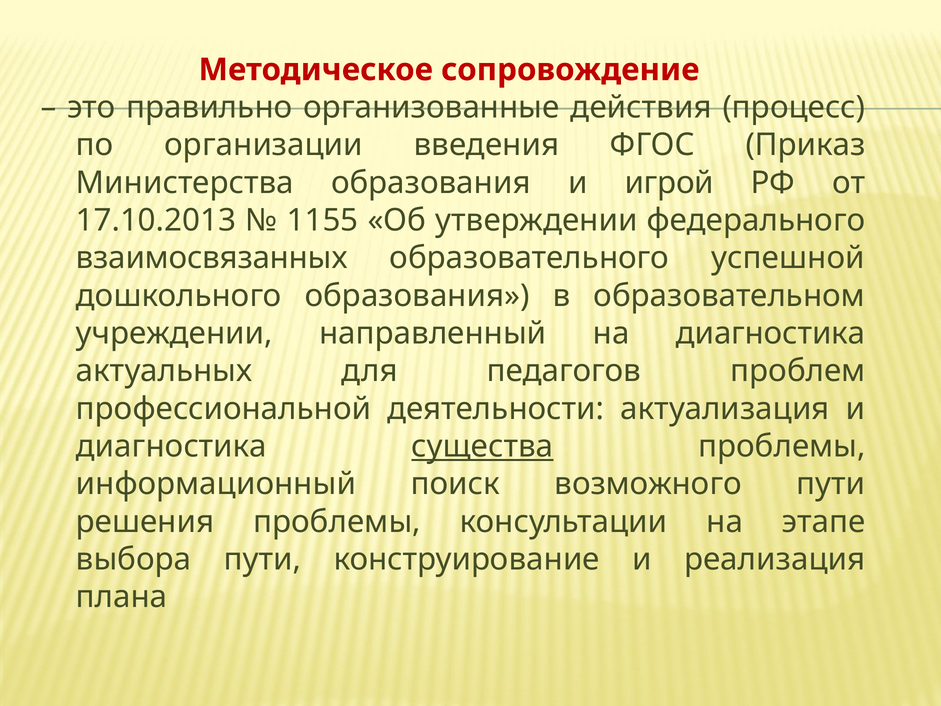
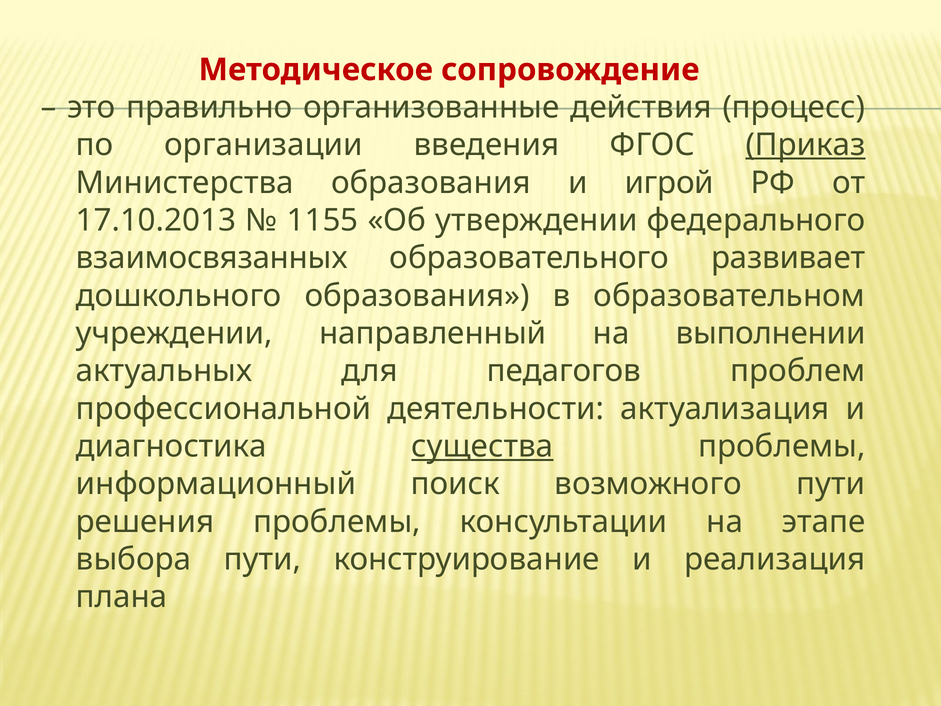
Приказ underline: none -> present (806, 145)
успешной: успешной -> развивает (788, 258)
на диагностика: диагностика -> выполнении (771, 333)
